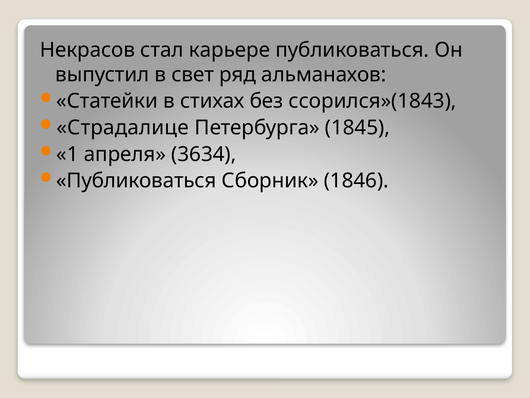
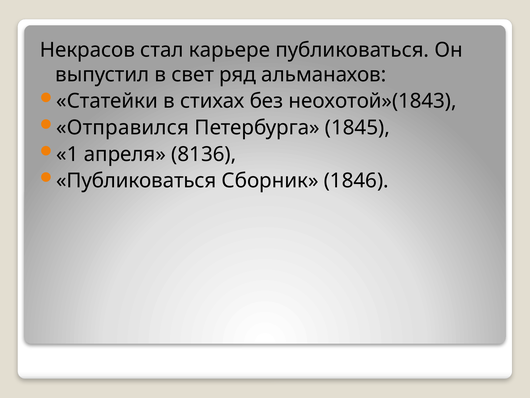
ссорился»(1843: ссорился»(1843 -> неохотой»(1843 (373, 101)
Страдалице: Страдалице -> Отправился (123, 128)
3634: 3634 -> 8136 (204, 154)
